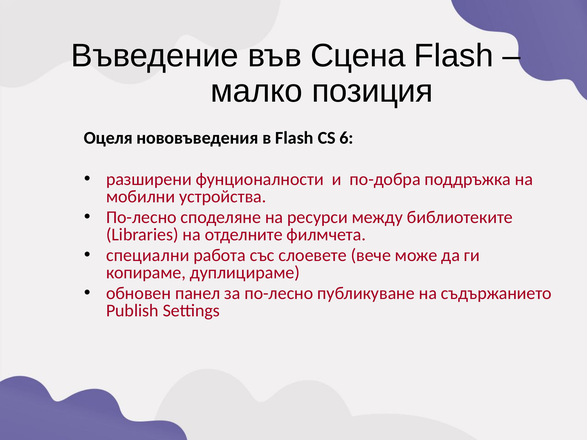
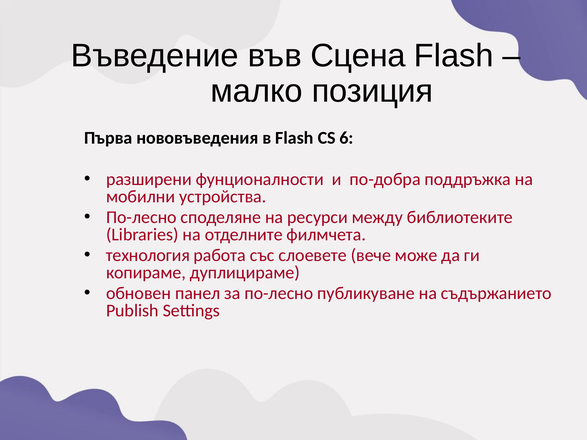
Оцеля: Оцеля -> Първа (108, 138)
специални: специални -> технология (148, 256)
